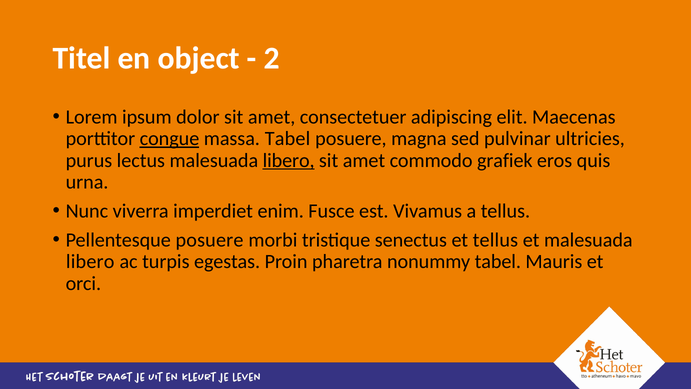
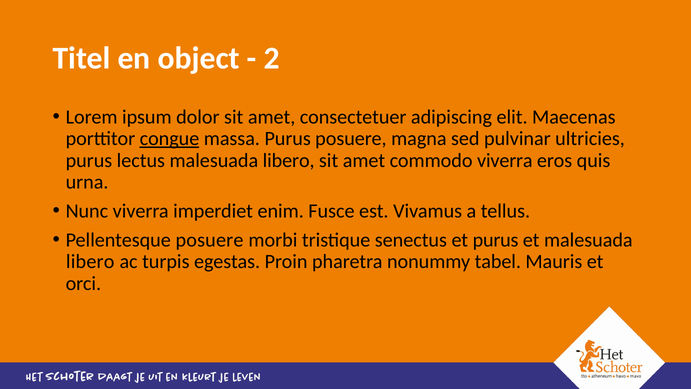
massa Tabel: Tabel -> Purus (288, 139)
libero underline: present -> none (289, 160)
commodo grafiek: grafiek -> viverra (505, 160)
et tellus: tellus -> purus (496, 240)
